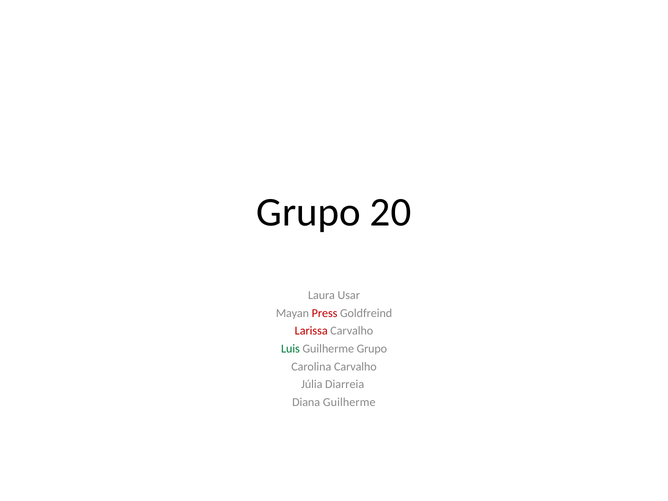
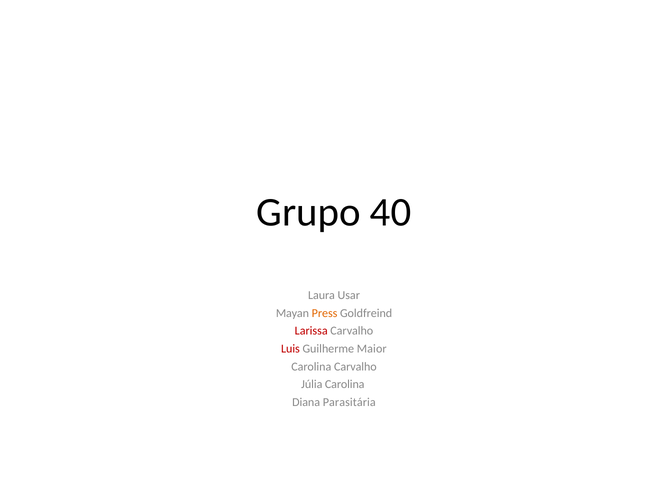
20: 20 -> 40 (391, 212)
Press colour: red -> orange (325, 313)
Luis colour: green -> red (290, 349)
Guilherme Grupo: Grupo -> Maior (372, 349)
Júlia Diarreia: Diarreia -> Carolina (345, 384)
Diana Guilherme: Guilherme -> Parasitária (349, 402)
